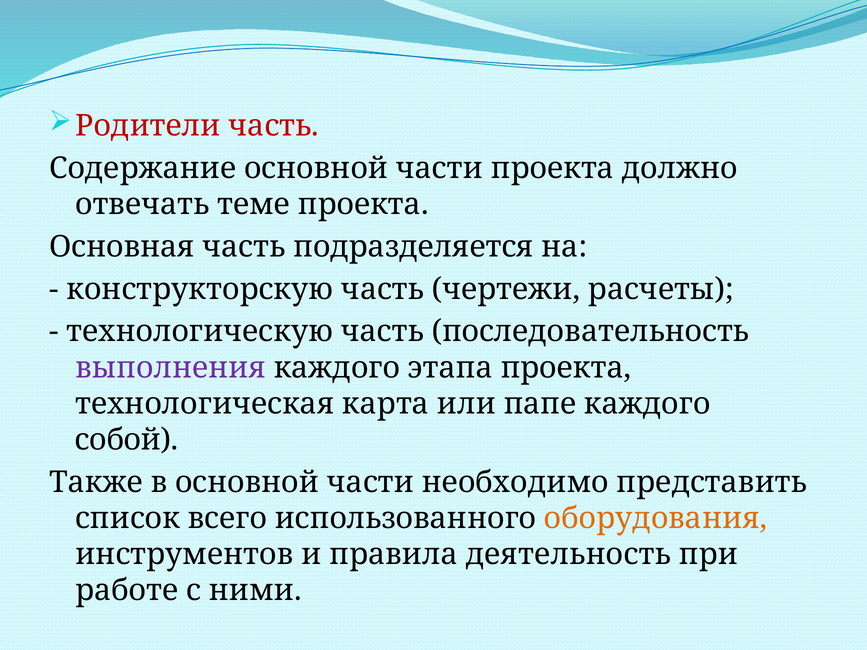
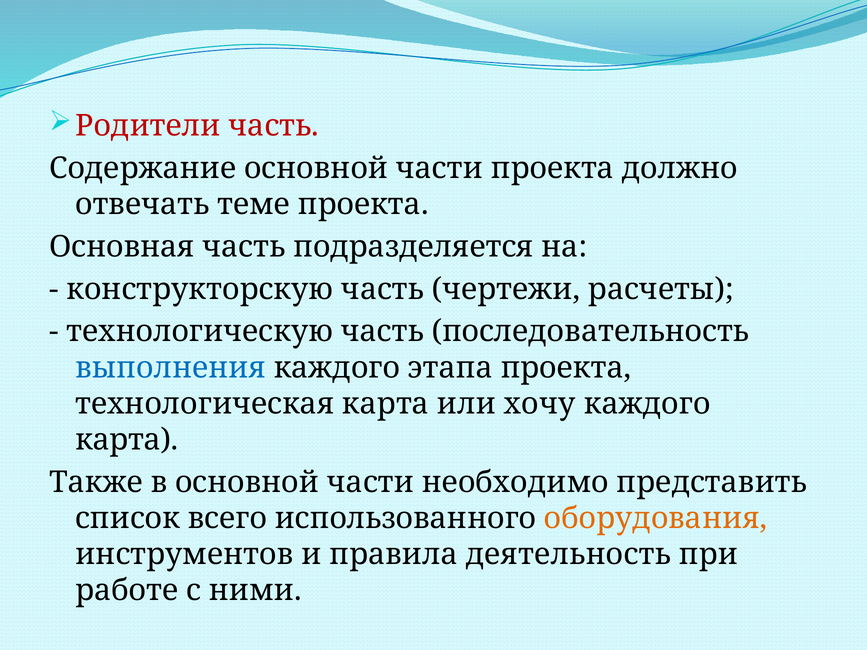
выполнения colour: purple -> blue (170, 368)
папе: папе -> хочу (540, 404)
собой: собой -> карта (127, 440)
